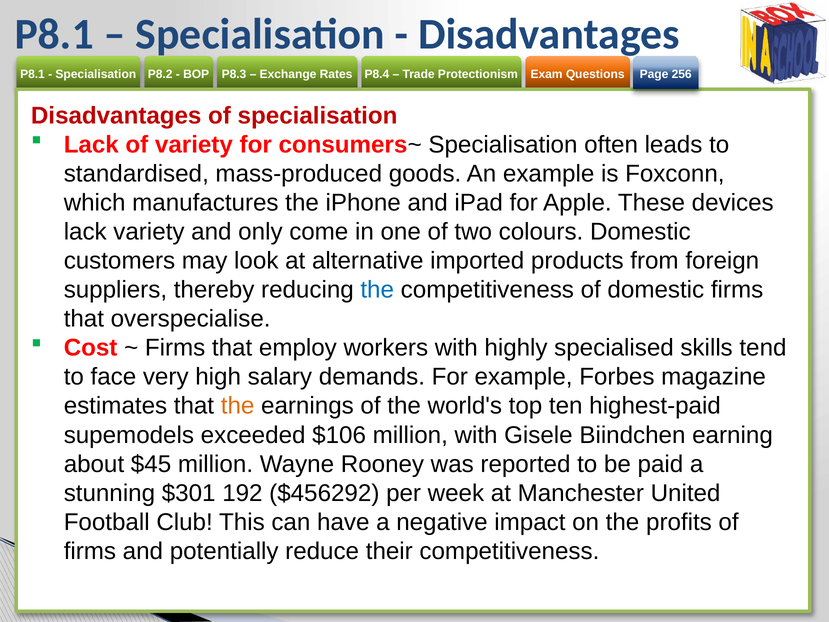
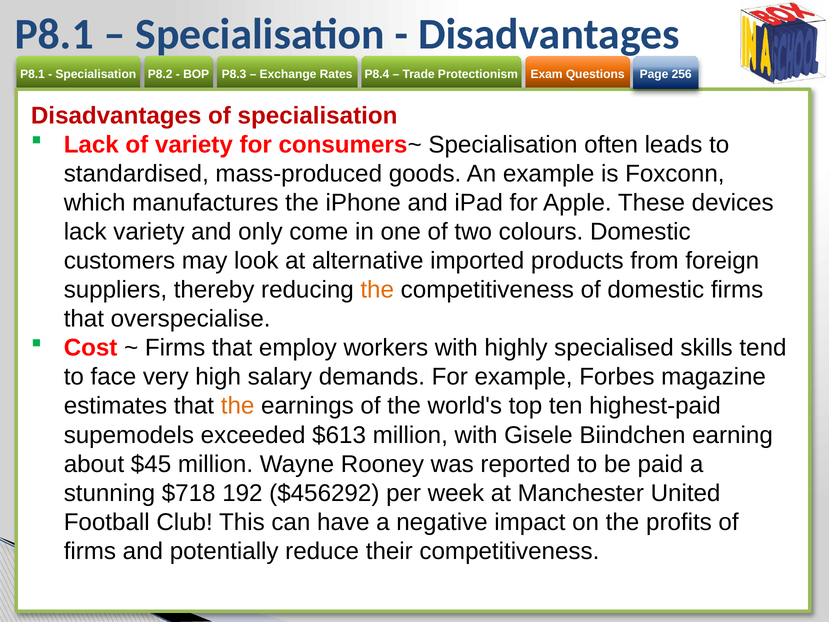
the colour: blue -> orange (377, 290)
$106: $106 -> $613 (339, 435)
$301: $301 -> $718 (189, 493)
